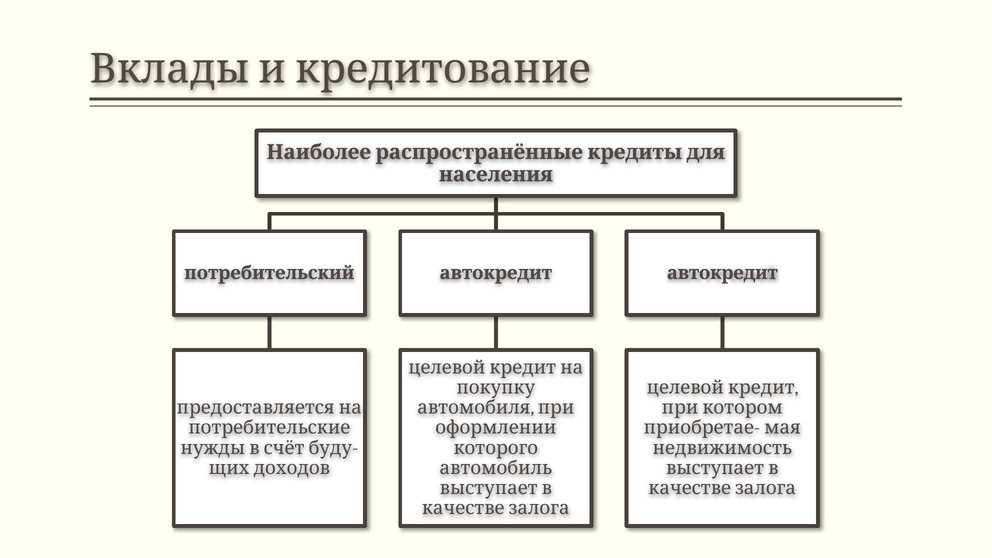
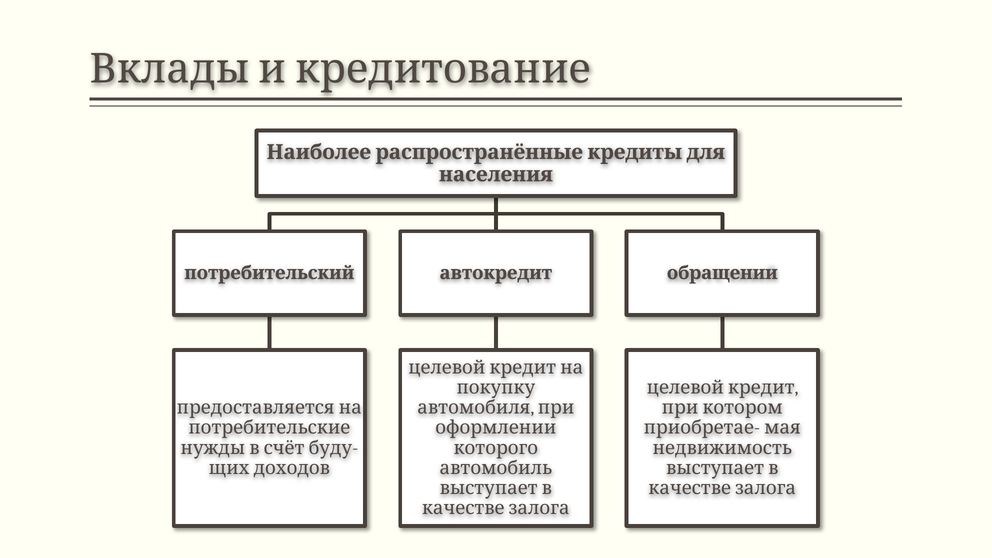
автокредит: автокредит -> обращении (722, 273)
